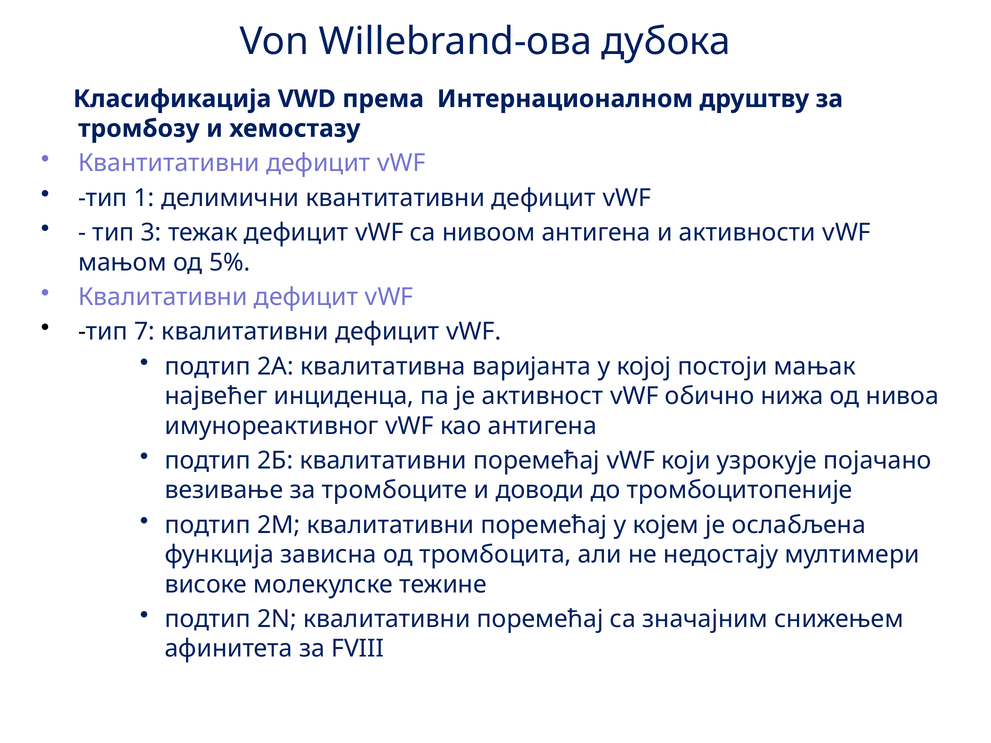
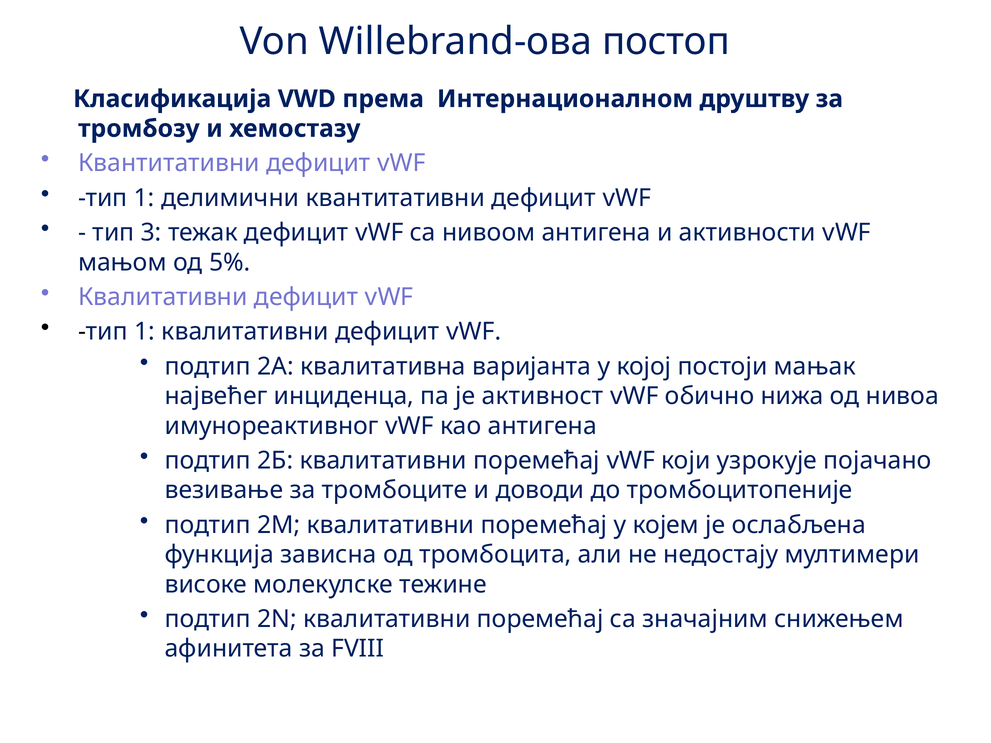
дубока: дубока -> постоп (666, 41)
7: 7 -> 1 (145, 332)
